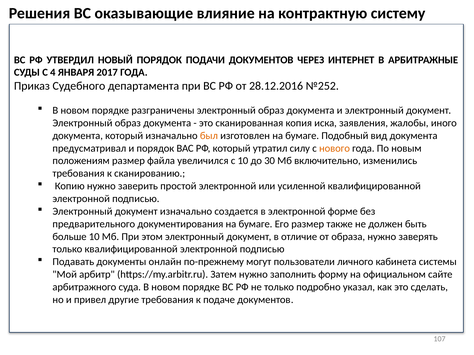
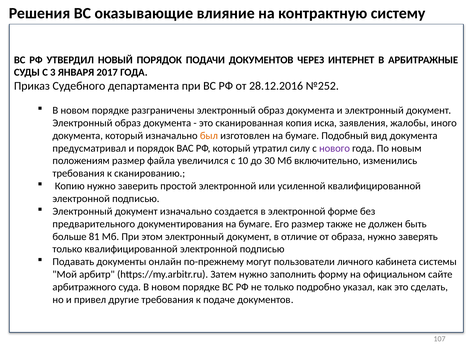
4: 4 -> 3 (53, 73)
нового colour: orange -> purple (334, 148)
больше 10: 10 -> 81 (94, 237)
